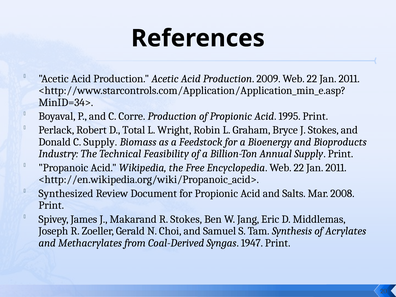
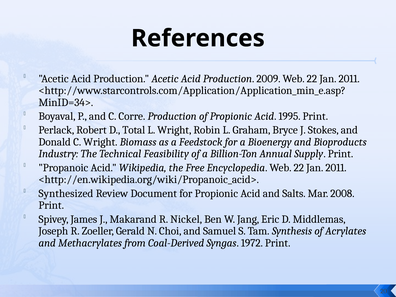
C Supply: Supply -> Wright (100, 142)
R Stokes: Stokes -> Nickel (186, 219)
1947: 1947 -> 1972 (252, 243)
